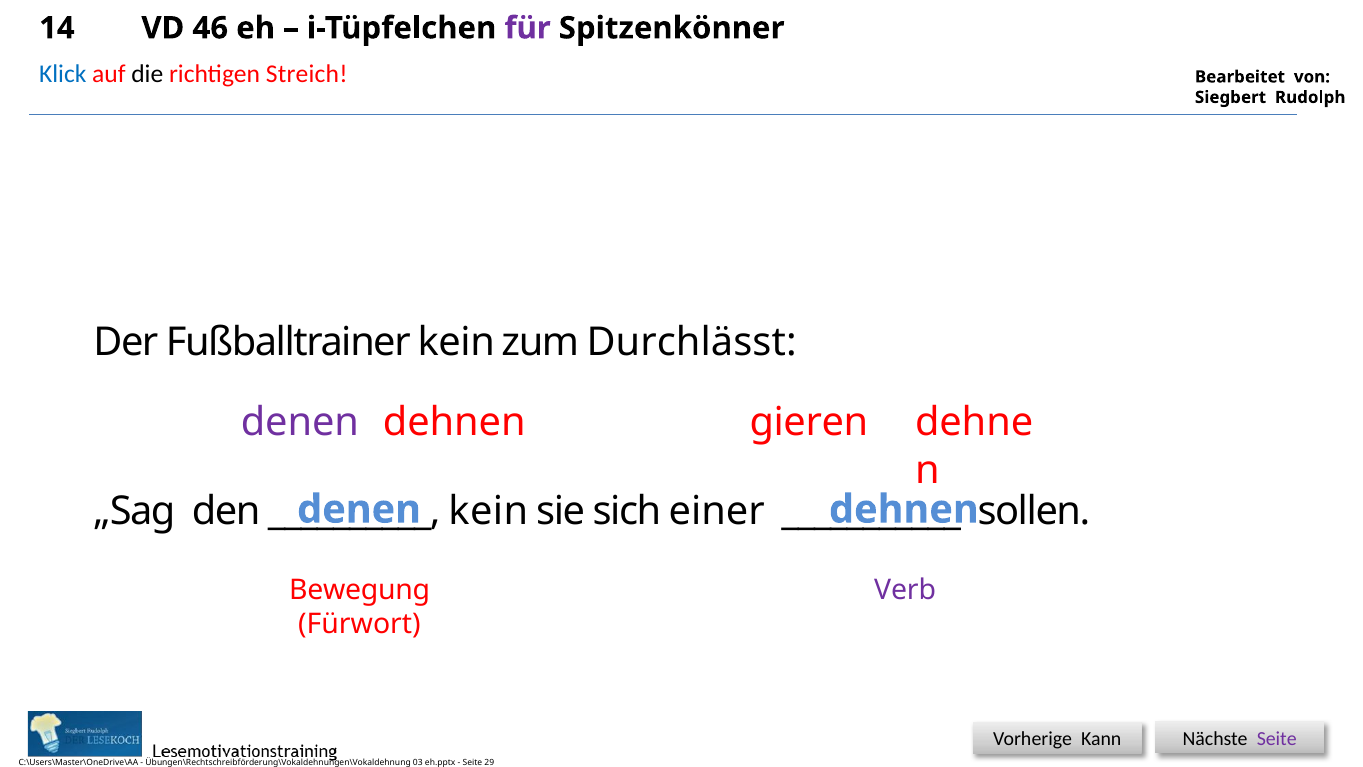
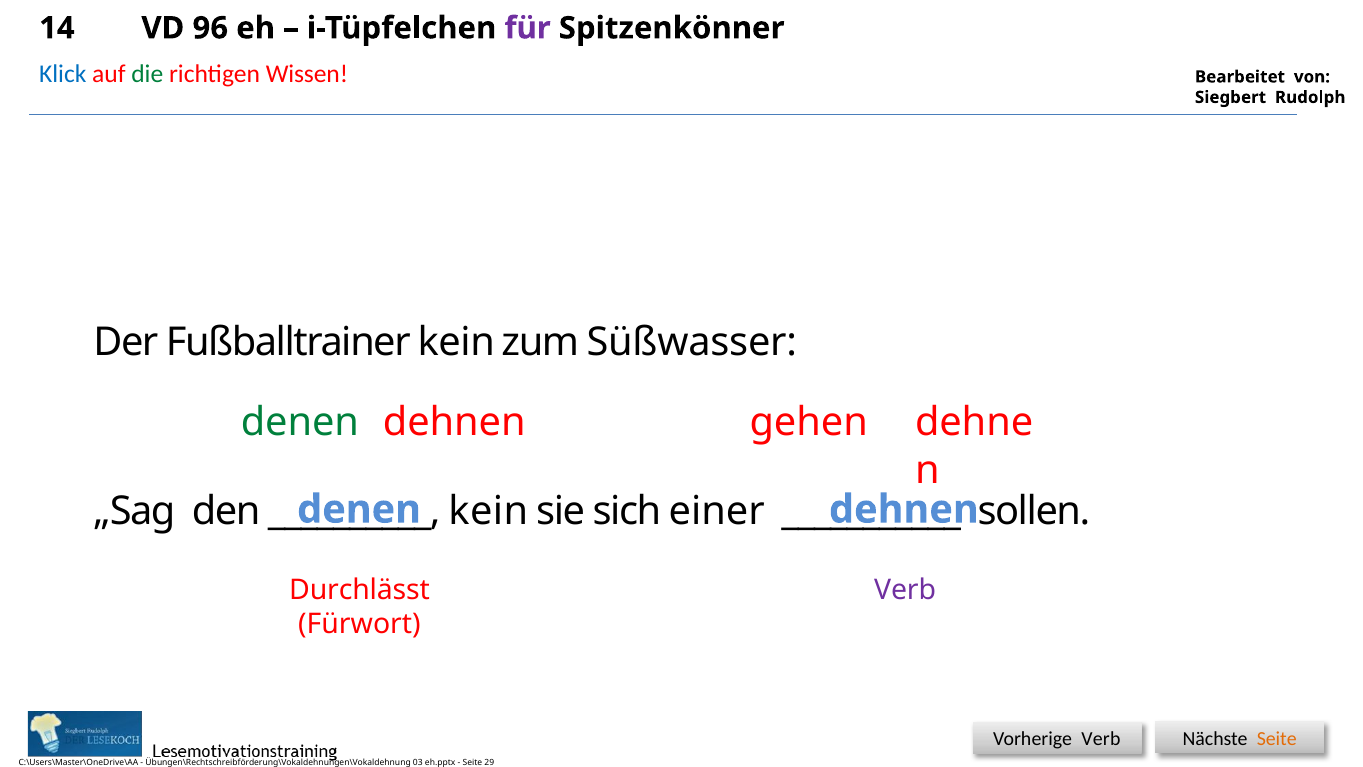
46: 46 -> 96 (210, 28)
die colour: black -> green (147, 74)
Streich: Streich -> Wissen (307, 74)
Durchlässt: Durchlässt -> Süßwasser (692, 343)
denen colour: purple -> green (300, 423)
gieren: gieren -> gehen (809, 423)
Bewegung: Bewegung -> Durchlässt (360, 589)
Kann: Kann -> Verb (1101, 739)
Seite colour: purple -> orange (1277, 738)
